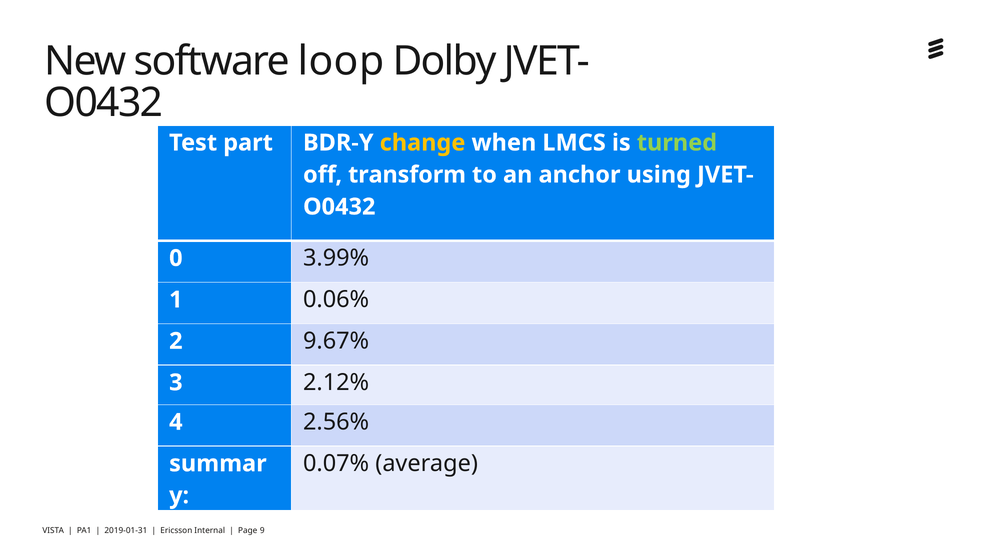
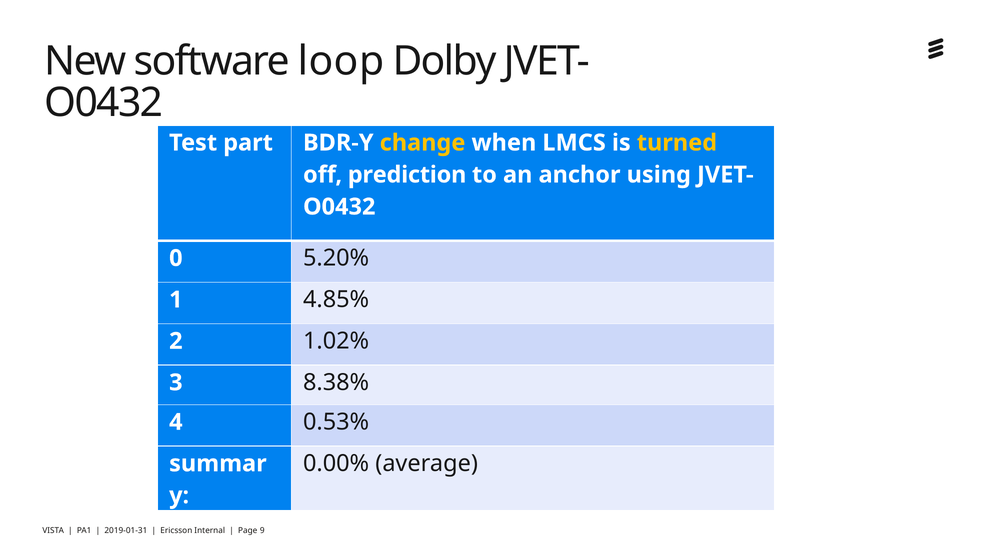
turned colour: light green -> yellow (677, 143)
transform: transform -> prediction (407, 175)
3.99%: 3.99% -> 5.20% (336, 258)
0.06%: 0.06% -> 4.85% (336, 300)
9.67%: 9.67% -> 1.02% (336, 341)
2.12%: 2.12% -> 8.38% (336, 383)
2.56%: 2.56% -> 0.53% (336, 422)
0.07%: 0.07% -> 0.00% (336, 464)
